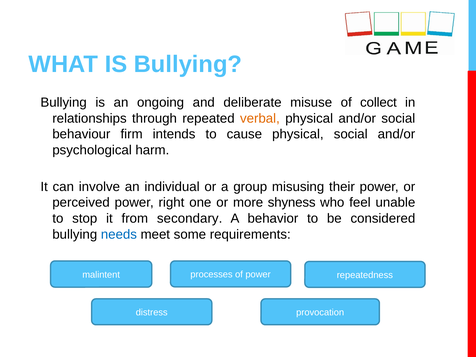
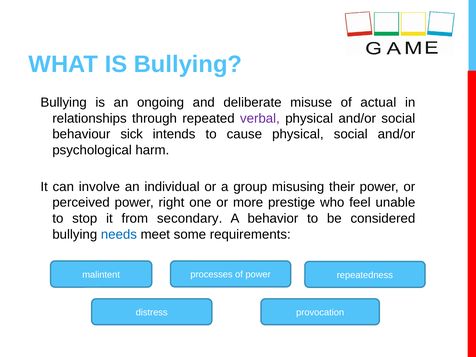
collect: collect -> actual (378, 102)
verbal colour: orange -> purple (260, 118)
firm: firm -> sick (132, 134)
shyness: shyness -> prestige (292, 203)
